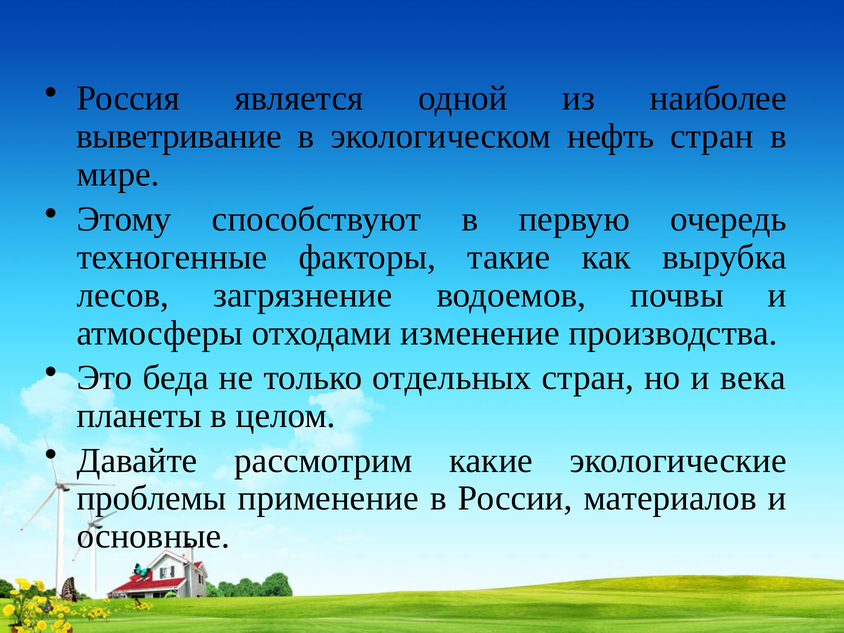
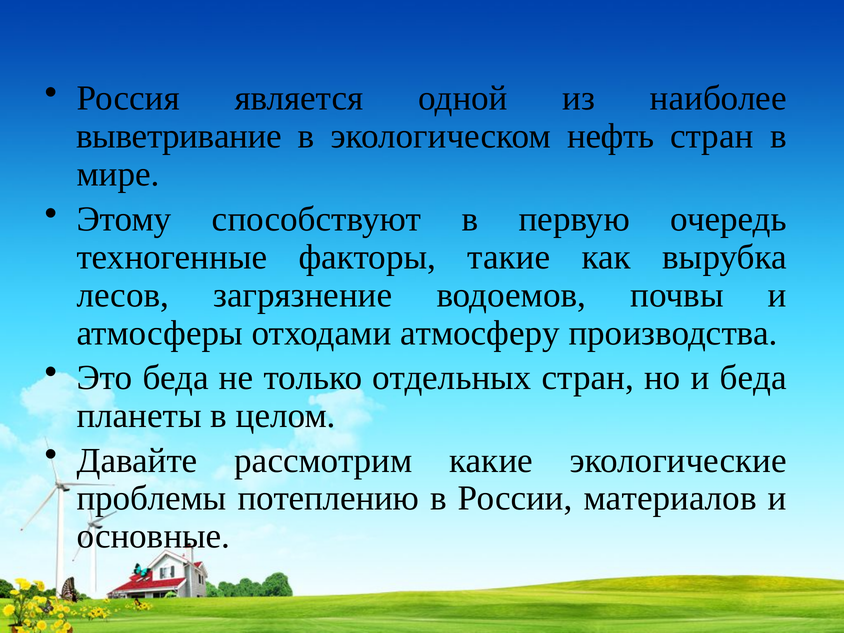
изменение: изменение -> атмосферу (480, 333)
и века: века -> беда (753, 378)
применение: применение -> потеплению (328, 498)
